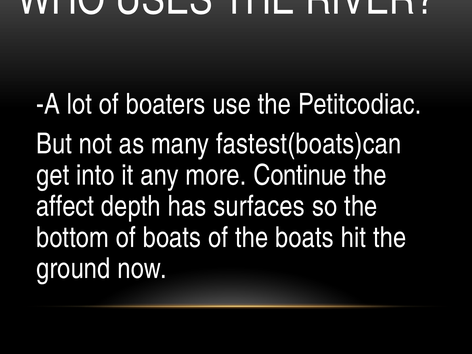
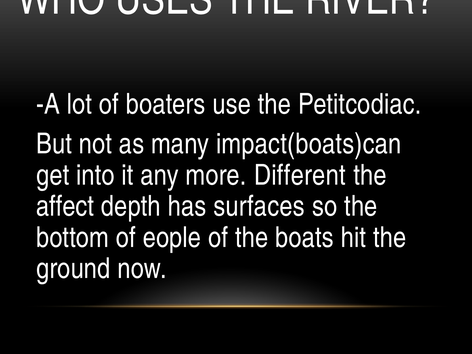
fastest(boats)can: fastest(boats)can -> impact(boats)can (309, 144)
Continue: Continue -> Different (300, 175)
of boats: boats -> eople (172, 238)
